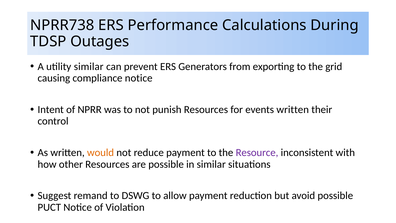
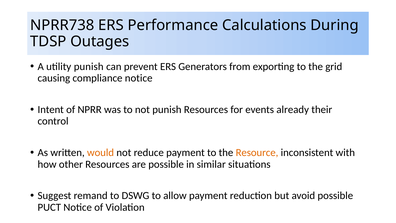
utility similar: similar -> punish (89, 67)
events written: written -> already (293, 109)
Resource colour: purple -> orange (257, 152)
